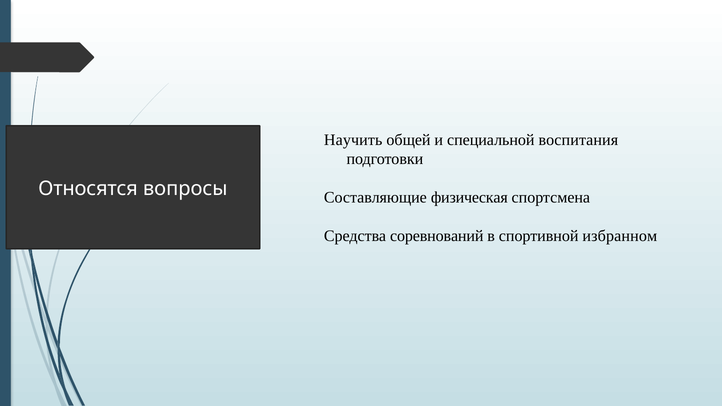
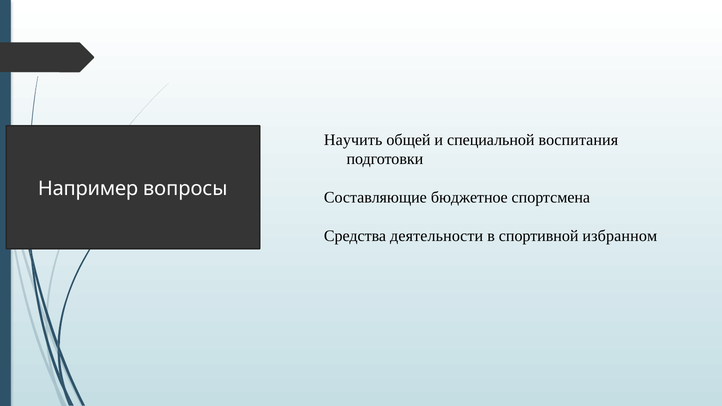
Относятся: Относятся -> Например (88, 189)
физическая: физическая -> бюджетное (469, 198)
соревнований: соревнований -> деятельности (437, 236)
